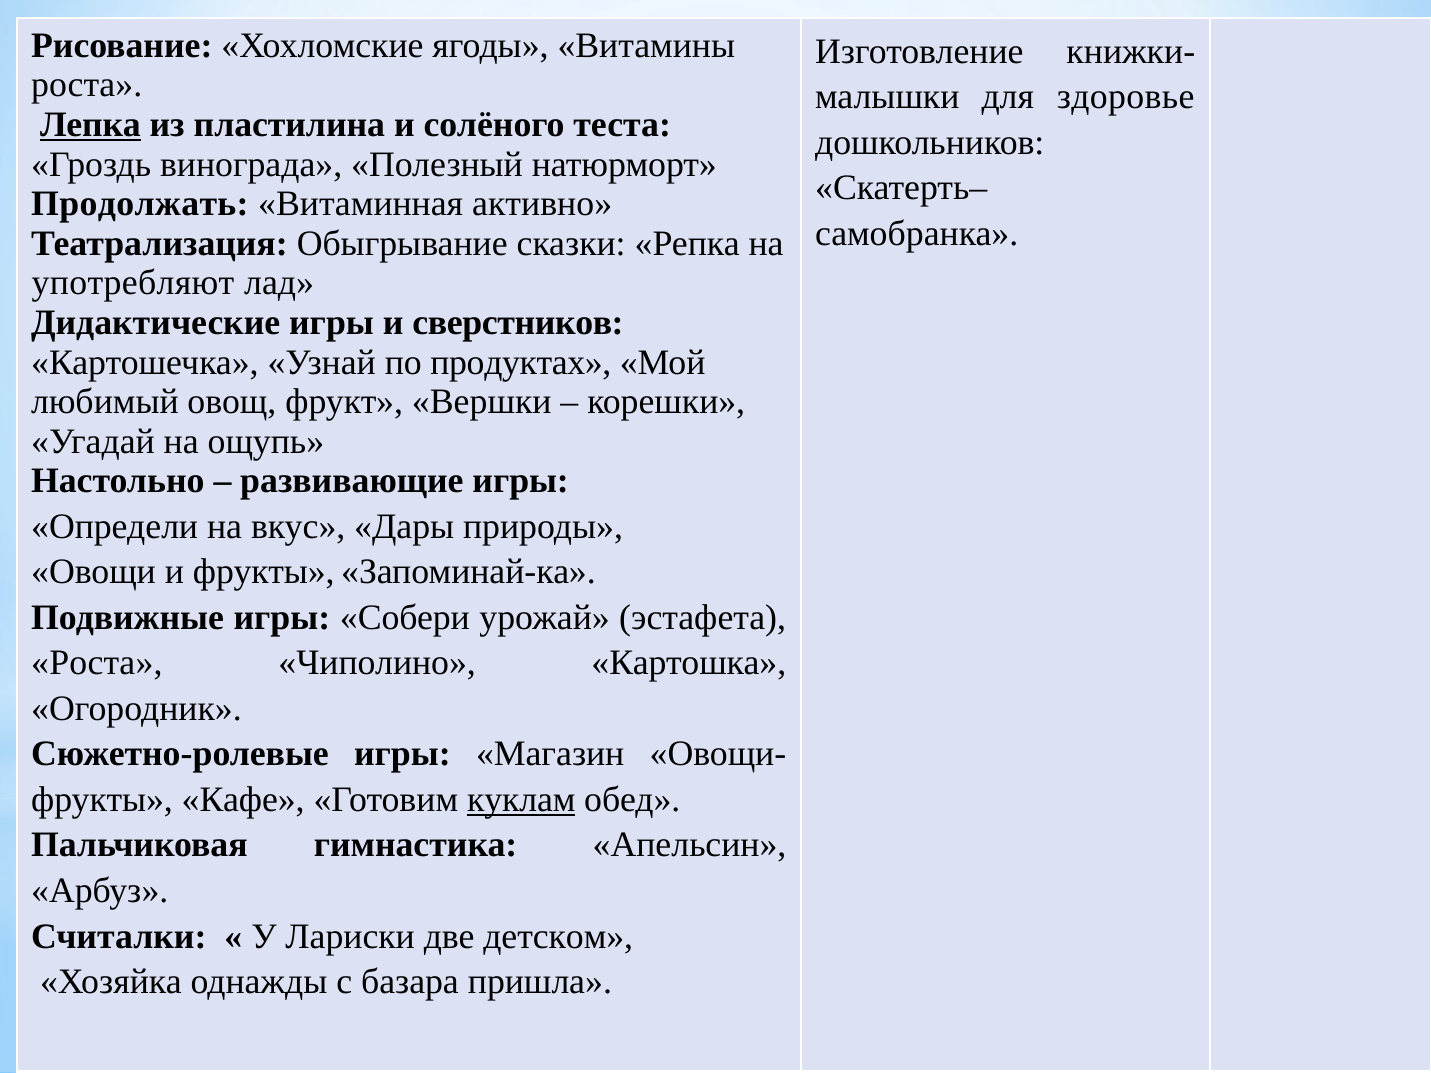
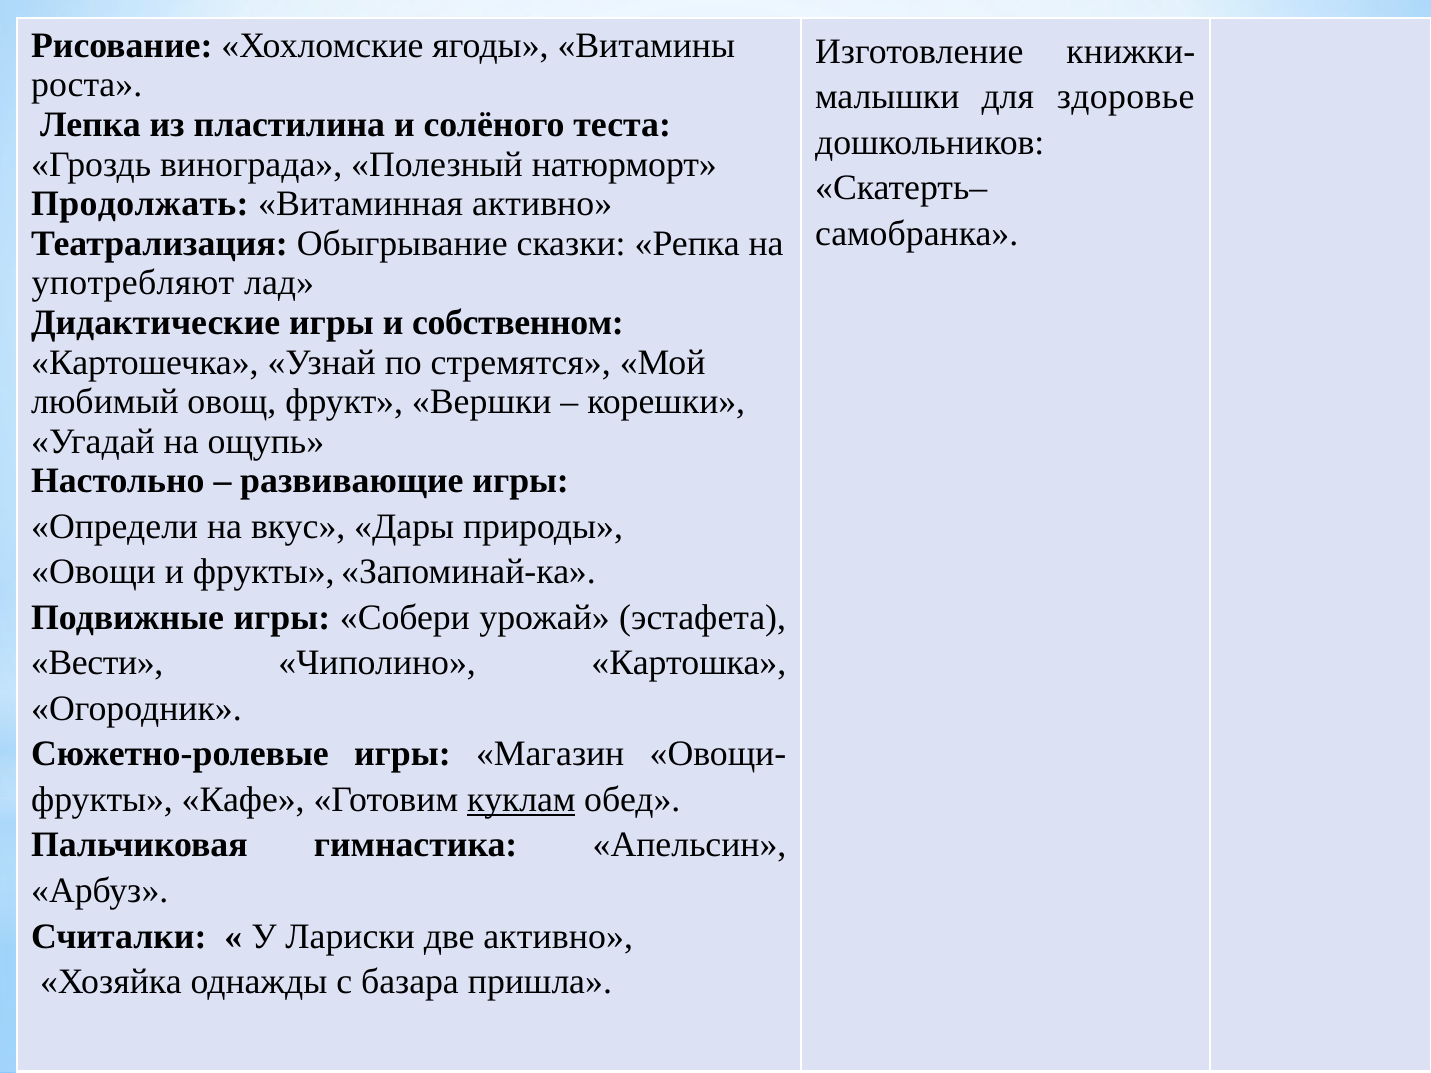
Лепка underline: present -> none (90, 125)
сверстников: сверстников -> собственном (518, 323)
продуктах: продуктах -> стремятся (521, 362)
Роста: Роста -> Вести (97, 663)
две детском: детском -> активно (558, 936)
